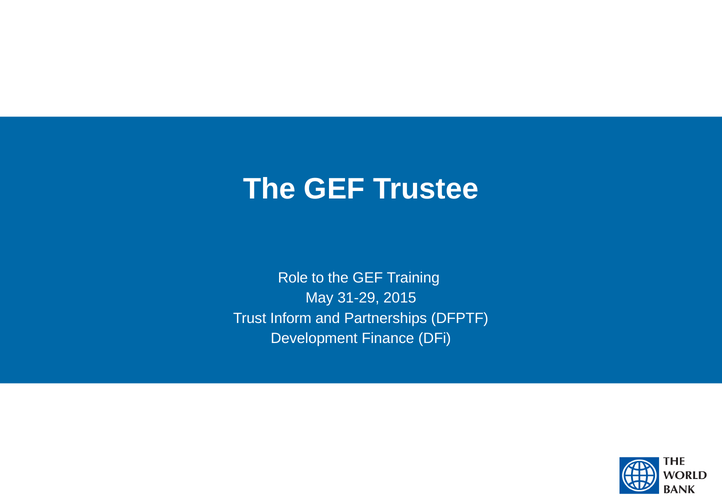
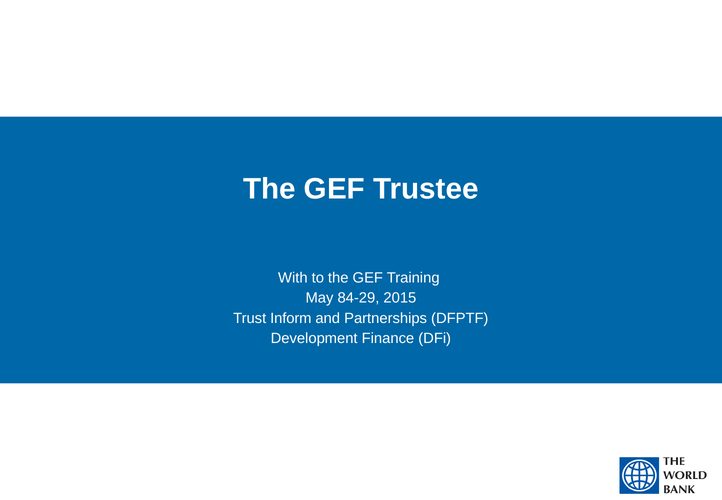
Role: Role -> With (293, 278)
31-29: 31-29 -> 84-29 (358, 298)
